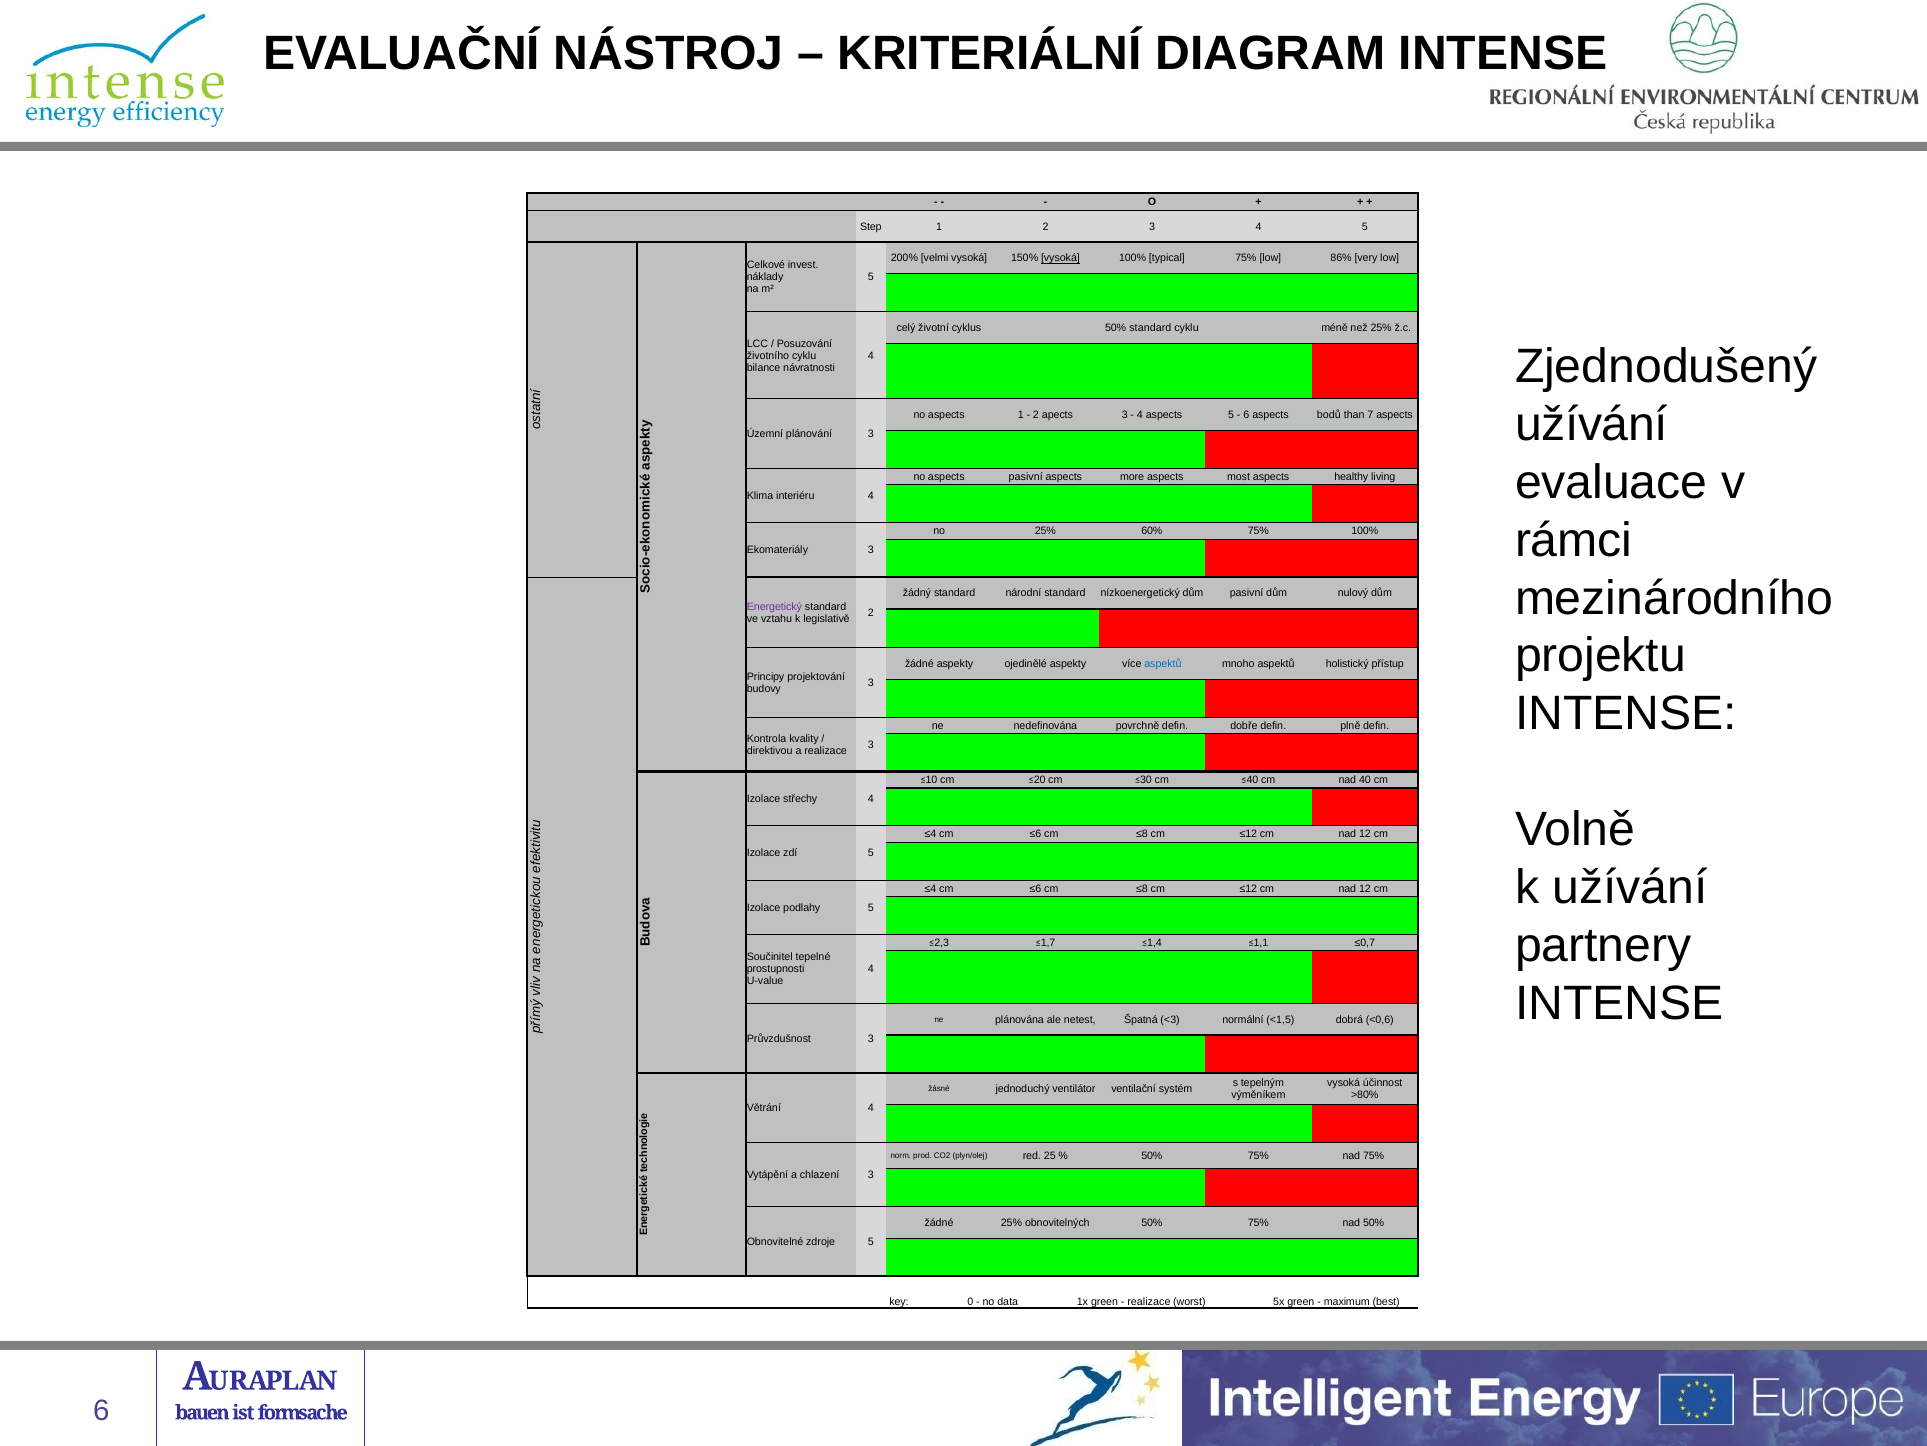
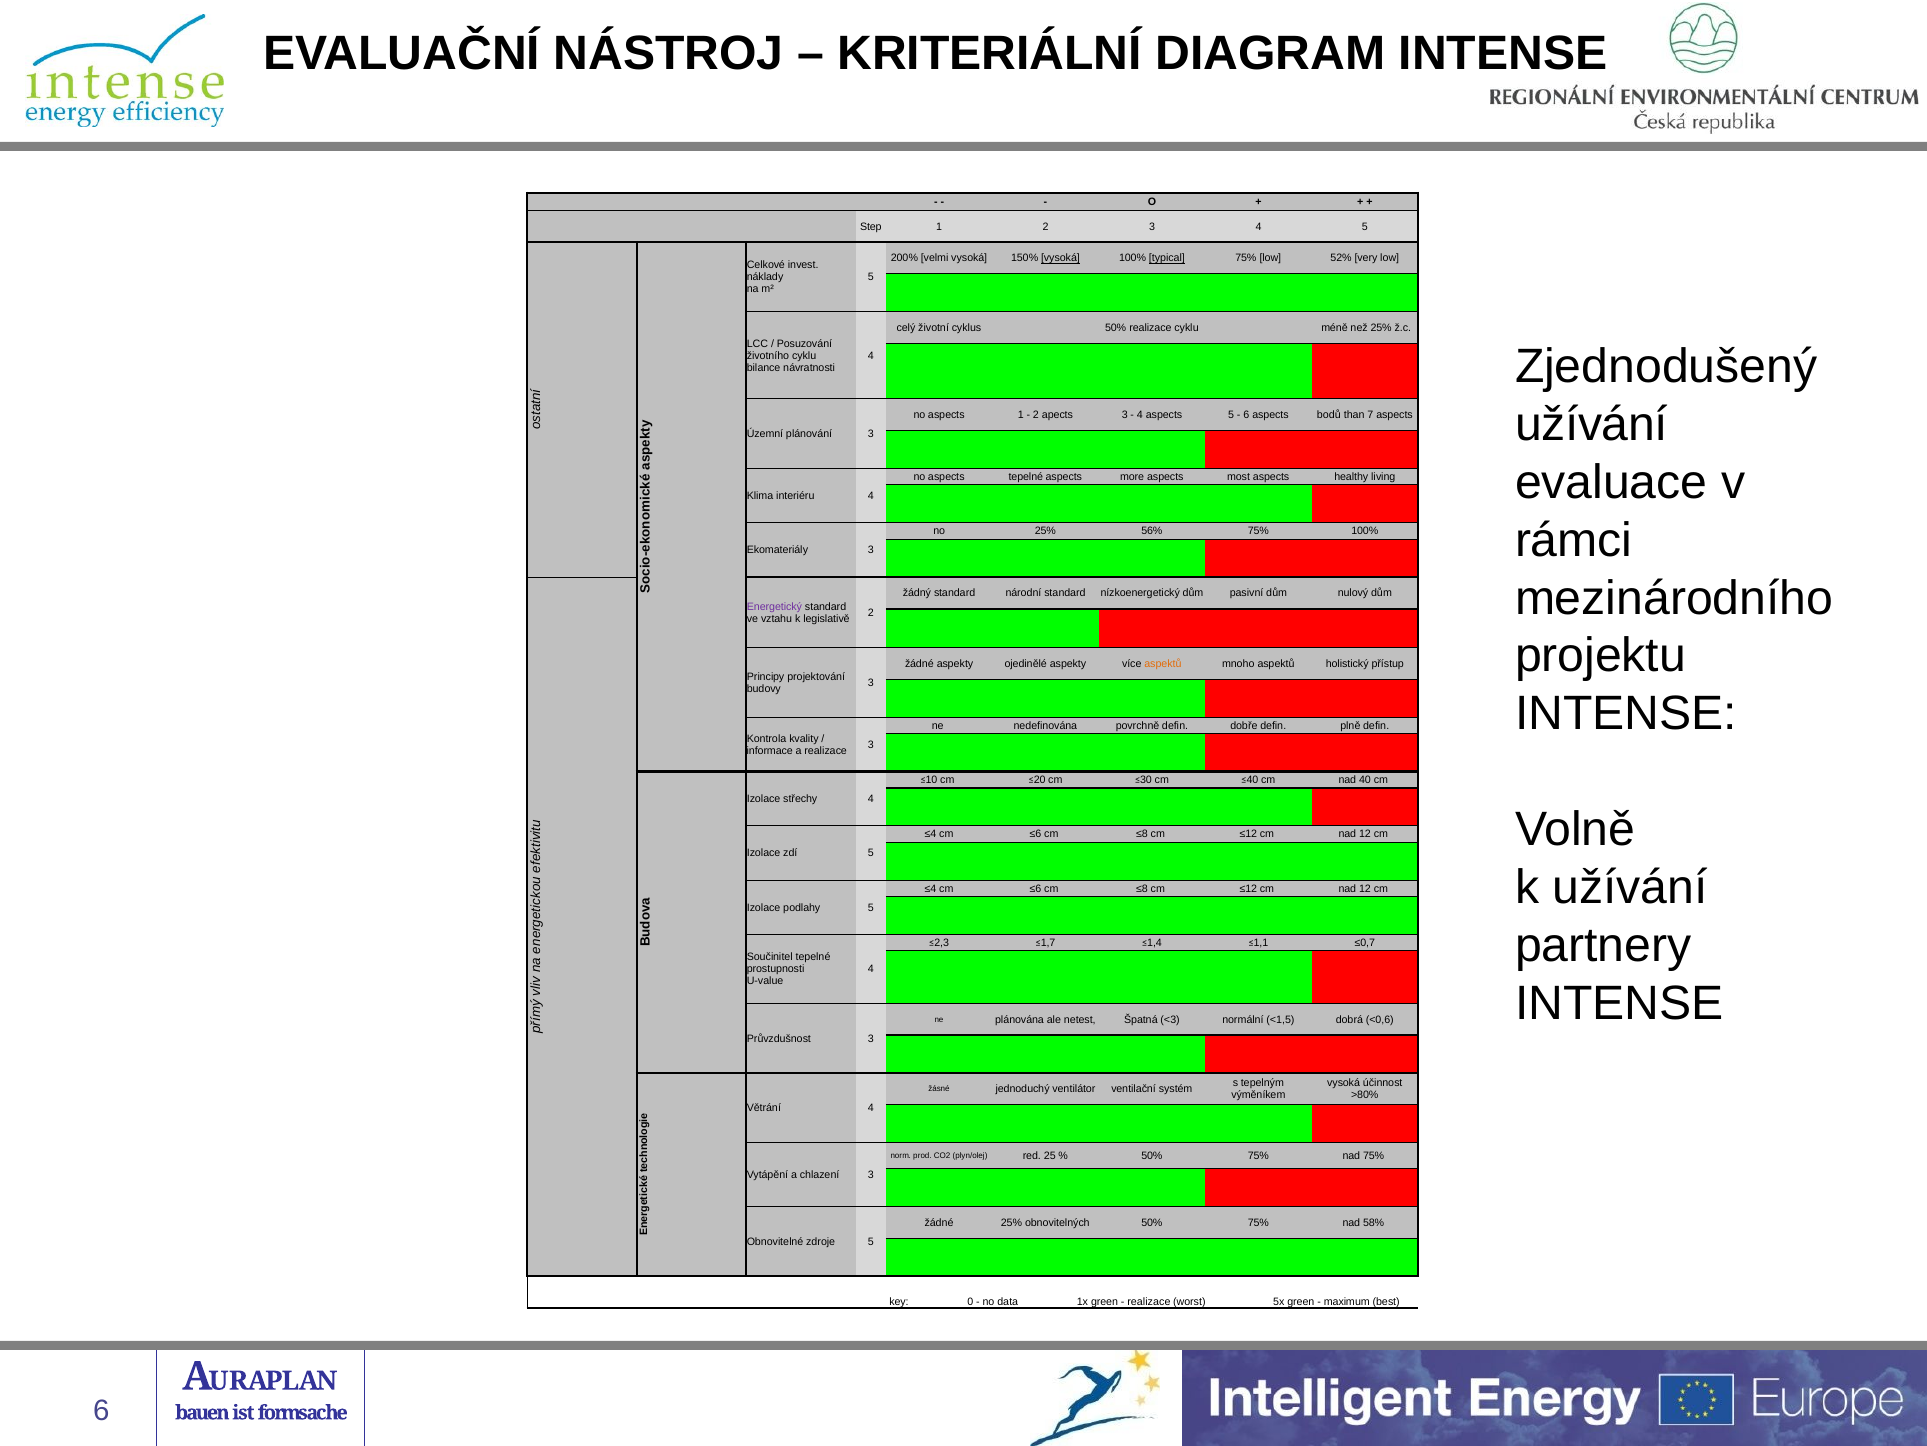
typical underline: none -> present (1167, 258)
86%: 86% -> 52% (1341, 258)
50% standard: standard -> realizace (1150, 328)
aspects pasivní: pasivní -> tepelné (1026, 477)
60%: 60% -> 56% (1152, 531)
aspektů colour: blue -> orange (1163, 664)
direktivou: direktivou -> informace (770, 751)
nad 50%: 50% -> 58% (1374, 1222)
